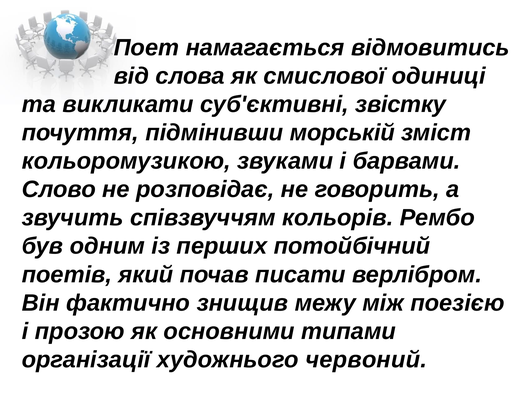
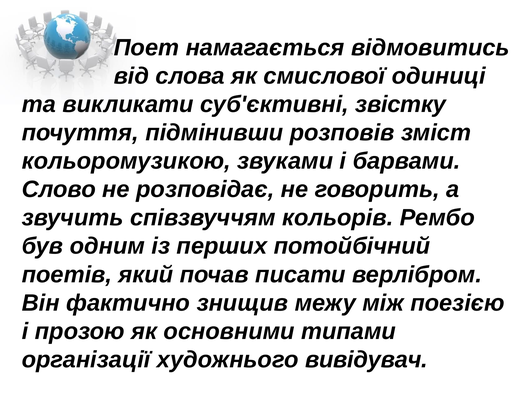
морській: морській -> розповів (342, 132)
червоний: червоний -> вивідувач (366, 359)
